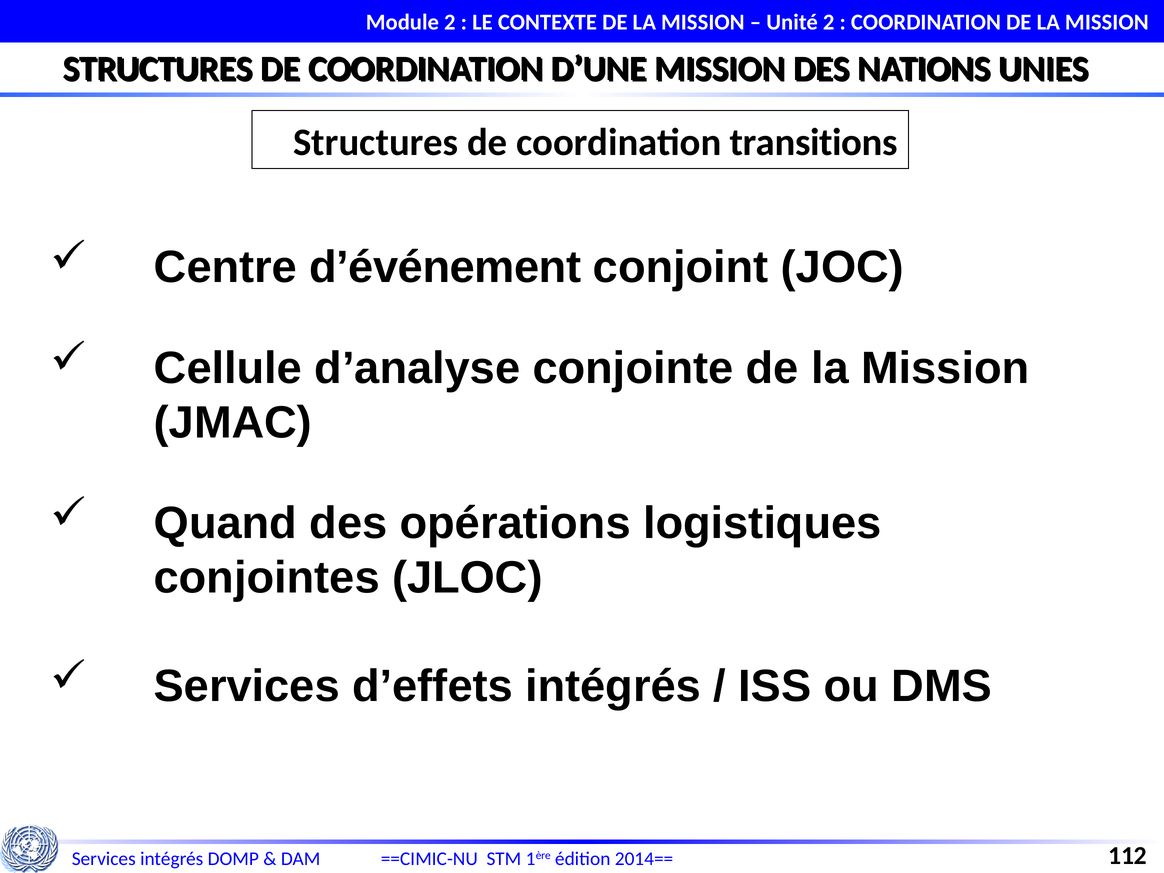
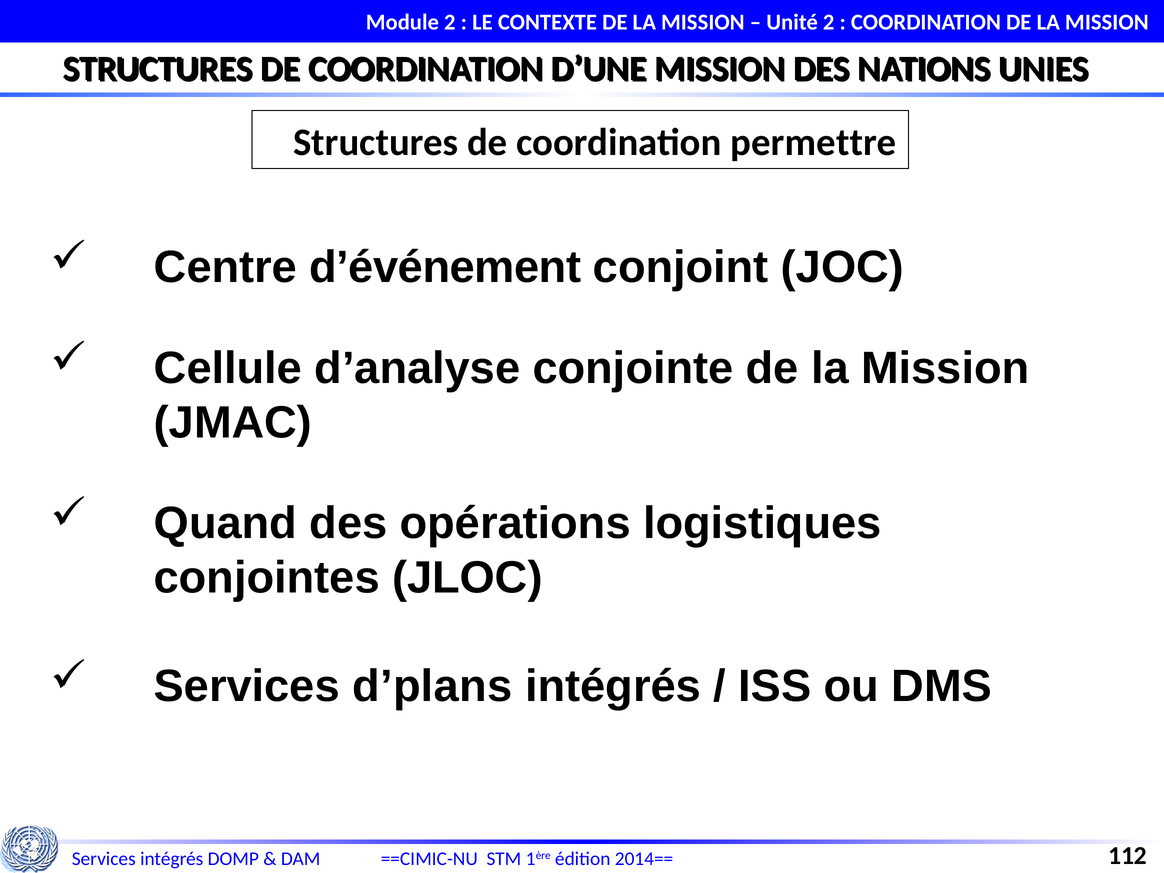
transitions: transitions -> permettre (813, 142)
d’effets: d’effets -> d’plans (432, 687)
